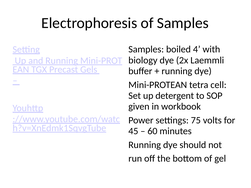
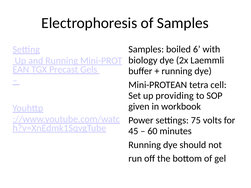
4: 4 -> 6 (197, 49)
detergent: detergent -> providing (175, 96)
